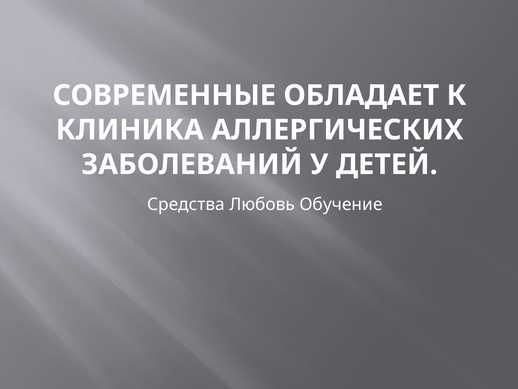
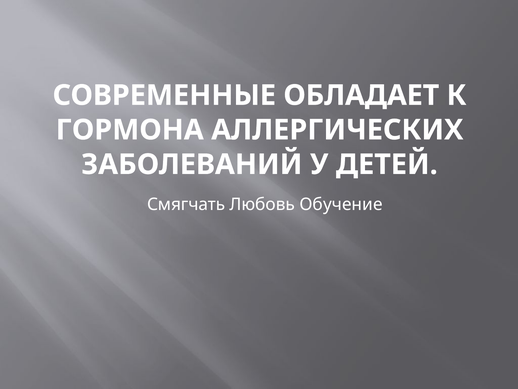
КЛИНИКА: КЛИНИКА -> ГОРМОНА (130, 130)
Средства: Средства -> Смягчать (186, 204)
